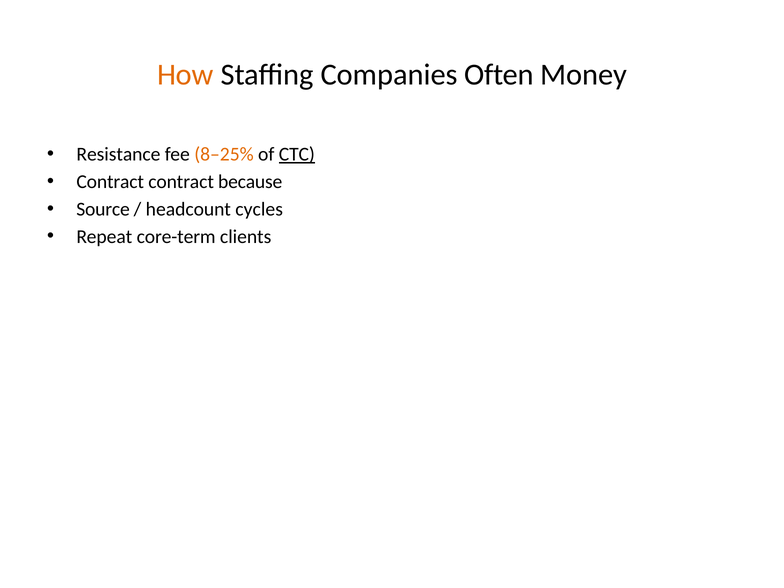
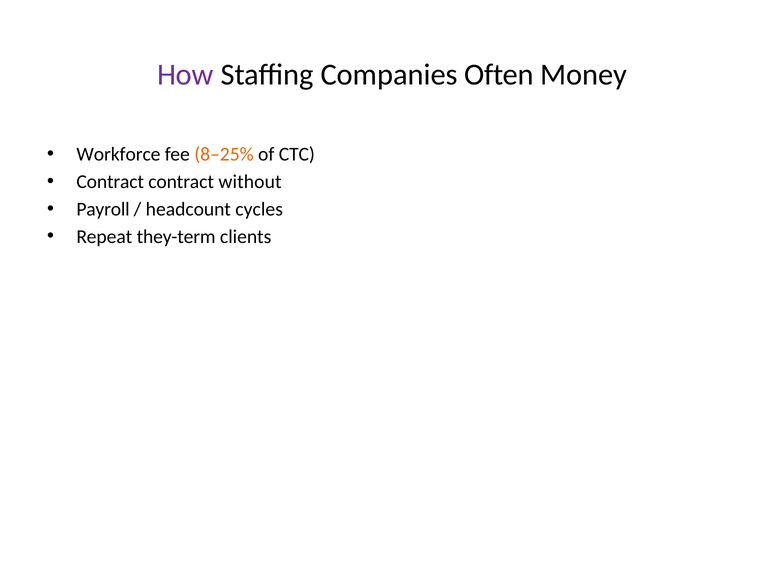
How colour: orange -> purple (185, 75)
Resistance: Resistance -> Workforce (118, 154)
CTC underline: present -> none (297, 154)
because: because -> without (250, 182)
Source: Source -> Payroll (103, 209)
core-term: core-term -> they-term (176, 237)
